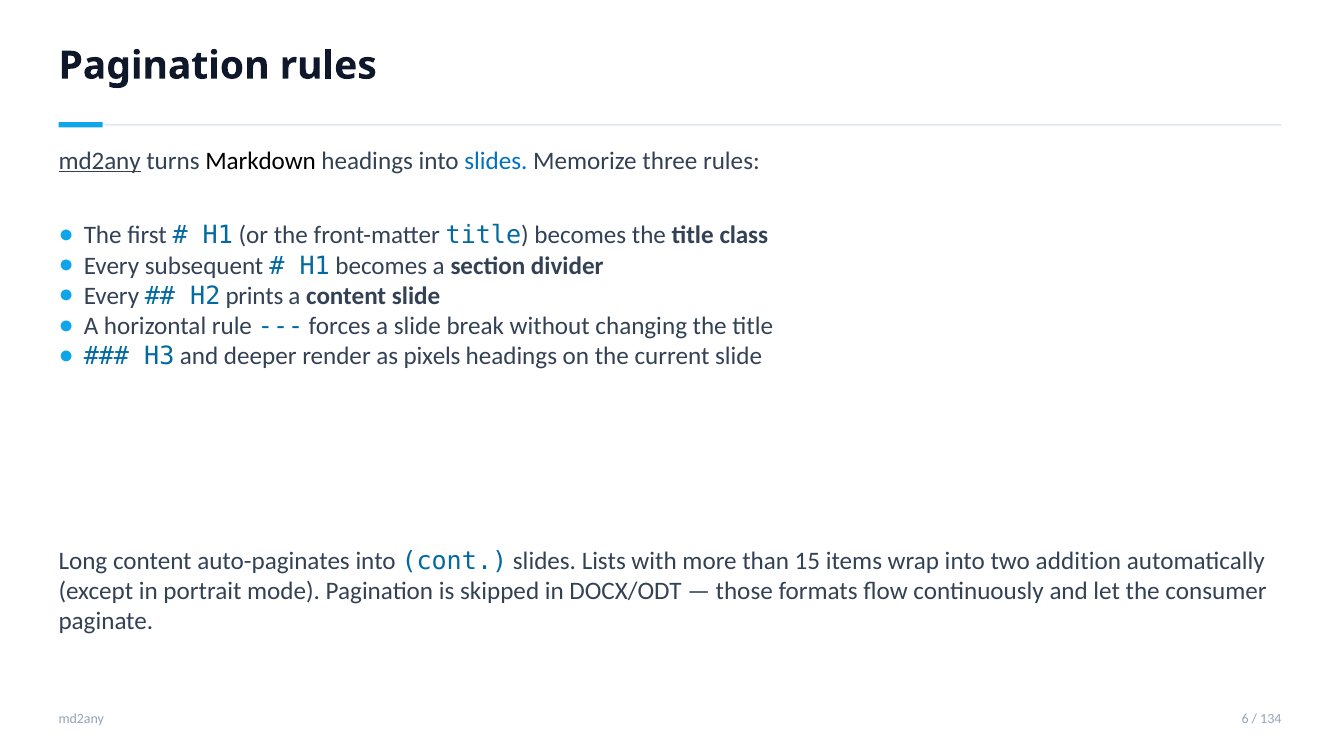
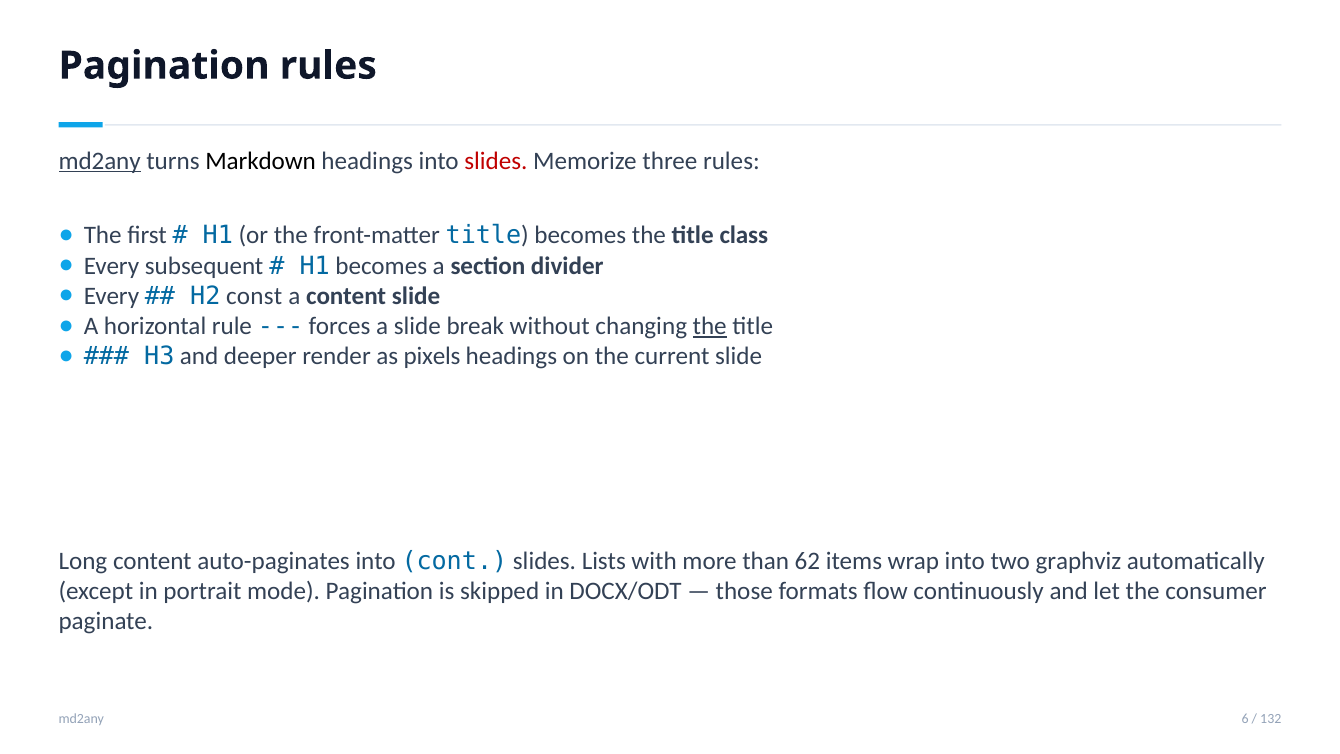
slides colour: blue -> red (496, 161)
prints: prints -> const (254, 296)
the underline: none -> present (710, 326)
15: 15 -> 62 (807, 561)
addition: addition -> graphviz (1078, 561)
134: 134 -> 132 (1271, 719)
